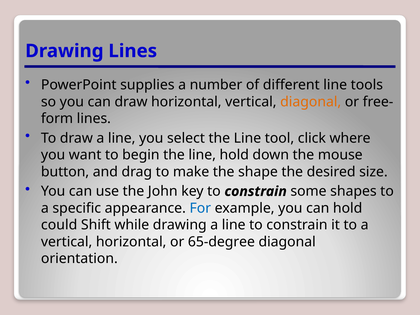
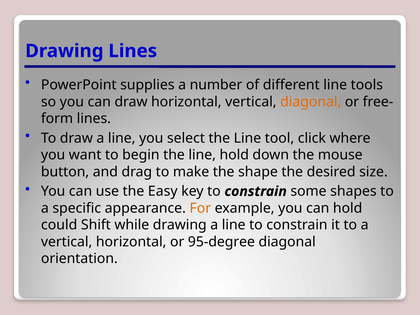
John: John -> Easy (163, 191)
For colour: blue -> orange (200, 208)
65-degree: 65-degree -> 95-degree (221, 242)
